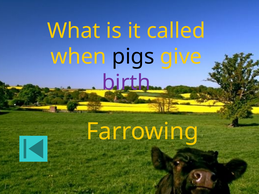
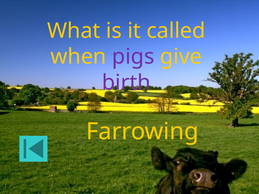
pigs colour: black -> purple (133, 57)
